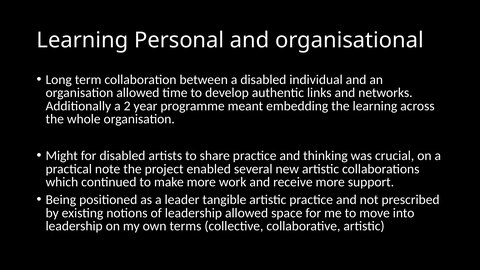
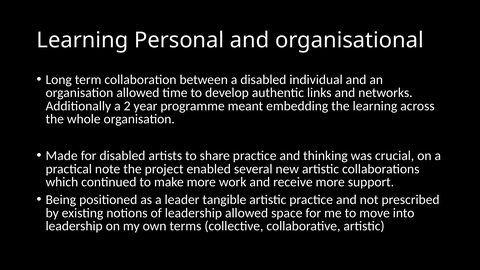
Might: Might -> Made (62, 156)
